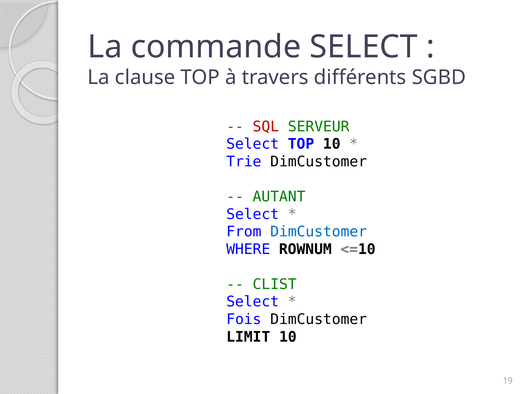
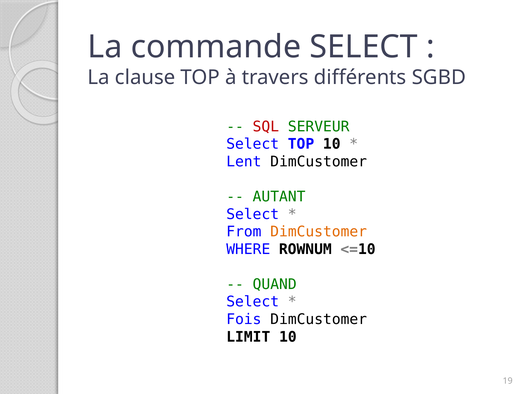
Trie: Trie -> Lent (244, 162)
DimCustomer colour: blue -> orange (319, 232)
CLIST: CLIST -> QUAND (275, 284)
